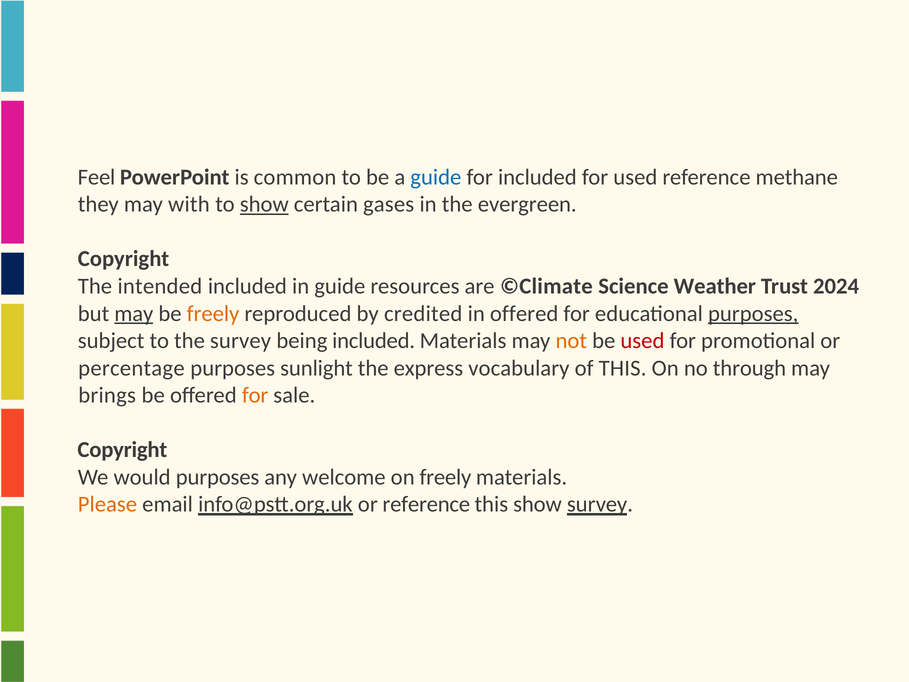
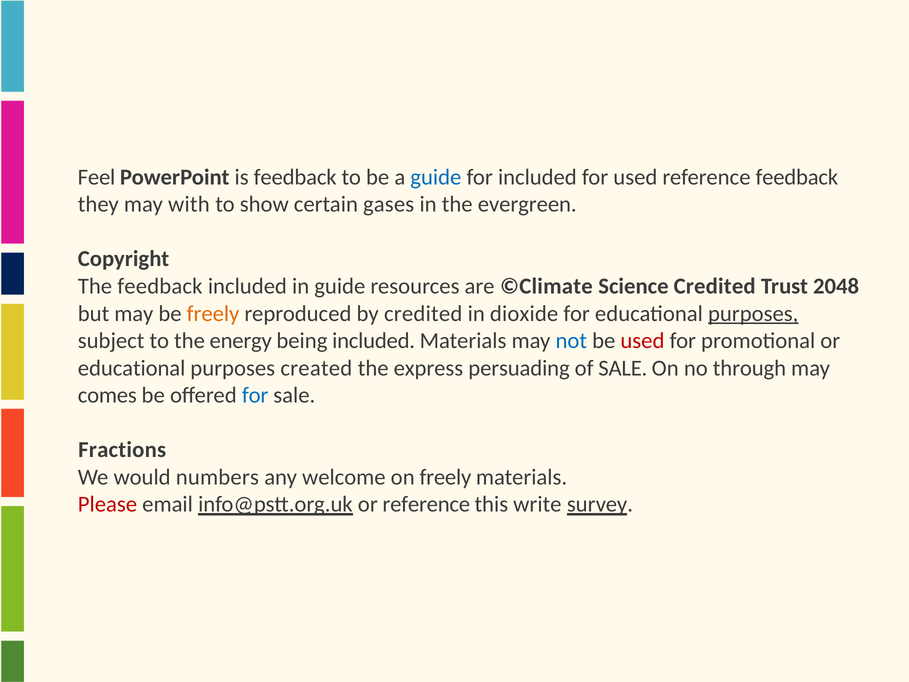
is common: common -> feedback (295, 177)
reference methane: methane -> feedback (797, 177)
show underline: present -> none (264, 204)
The intended: intended -> feedback (160, 286)
Science Weather: Weather -> Credited (715, 286)
2024: 2024 -> 2048 (836, 286)
may underline: present -> none (134, 313)
in offered: offered -> dioxide (524, 313)
the survey: survey -> energy (241, 341)
not colour: orange -> blue (571, 341)
percentage: percentage -> educational (132, 368)
sunlight: sunlight -> created (316, 368)
vocabulary: vocabulary -> persuading (519, 368)
of THIS: THIS -> SALE (623, 368)
brings: brings -> comes (107, 395)
for colour: orange -> blue (255, 395)
Copyright: Copyright -> Fractions (122, 450)
would purposes: purposes -> numbers (217, 477)
Please colour: orange -> red (107, 504)
this show: show -> write (537, 504)
